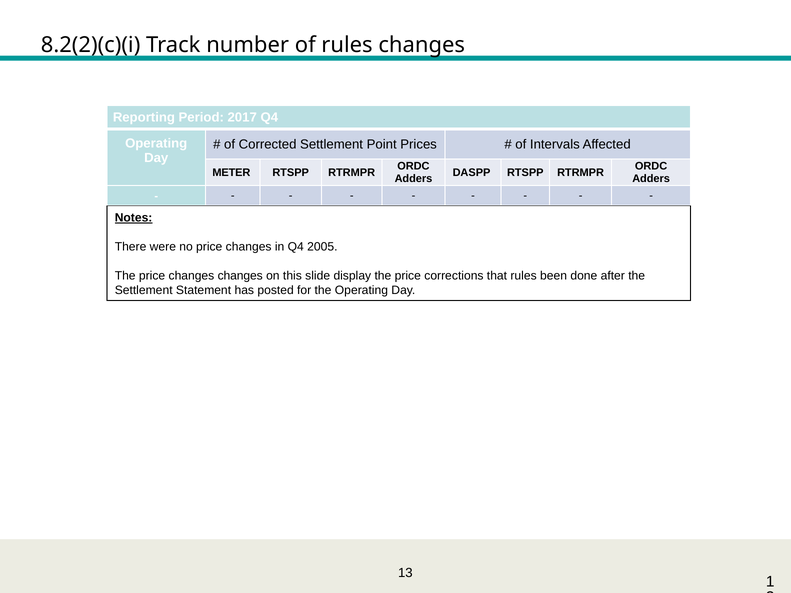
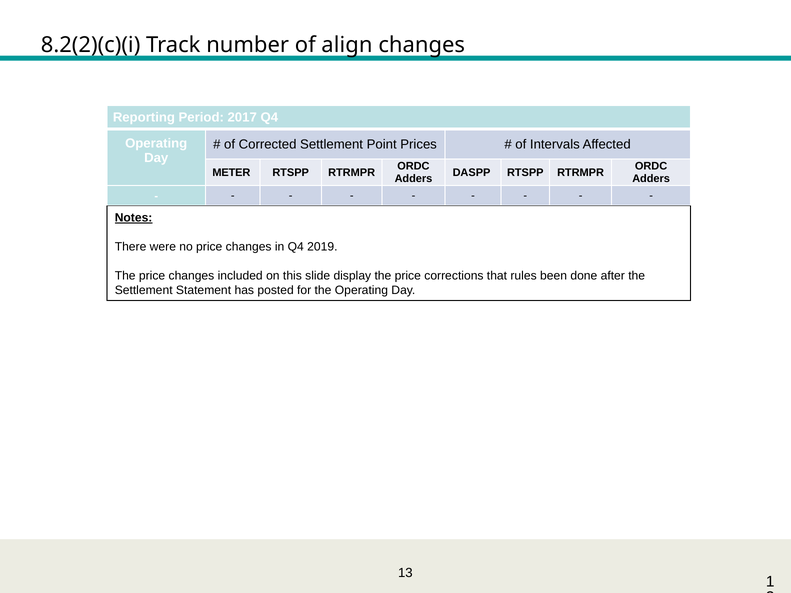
of rules: rules -> align (347, 45)
2005: 2005 -> 2019 (322, 247)
changes changes: changes -> included (240, 276)
